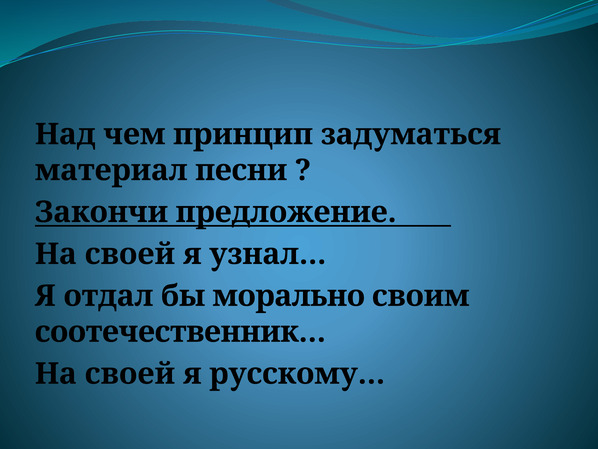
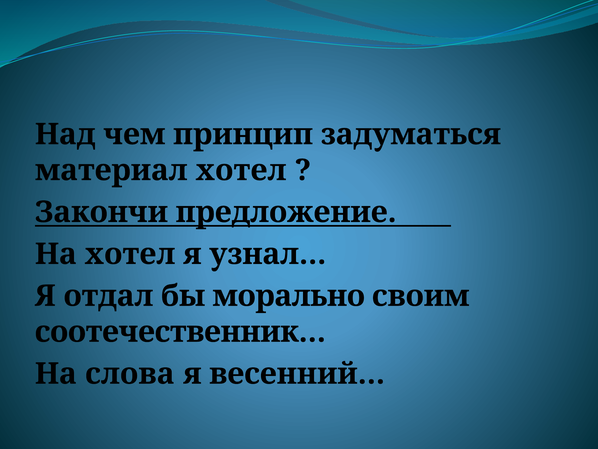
материал песни: песни -> хотел (241, 170)
своей: своей -> хотел (130, 254)
своей: своей -> слова (130, 373)
русскому…: русскому… -> весенний… (297, 373)
